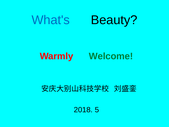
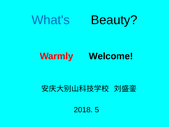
Welcome colour: green -> black (111, 56)
